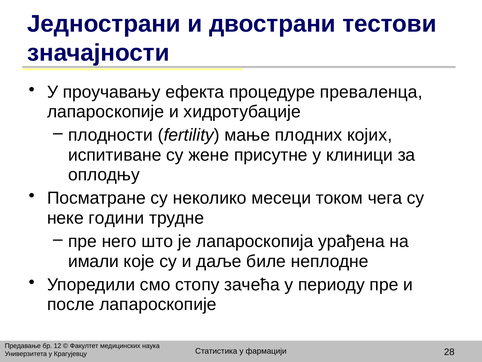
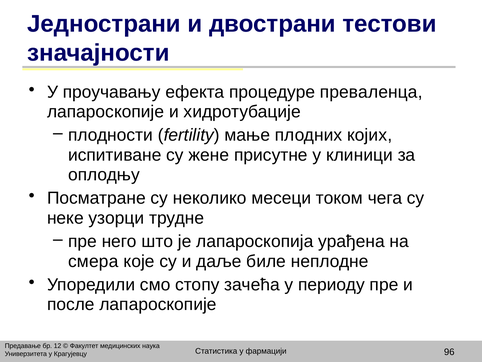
години: години -> узорци (116, 218)
имали: имали -> смера (93, 261)
28: 28 -> 96 (449, 352)
